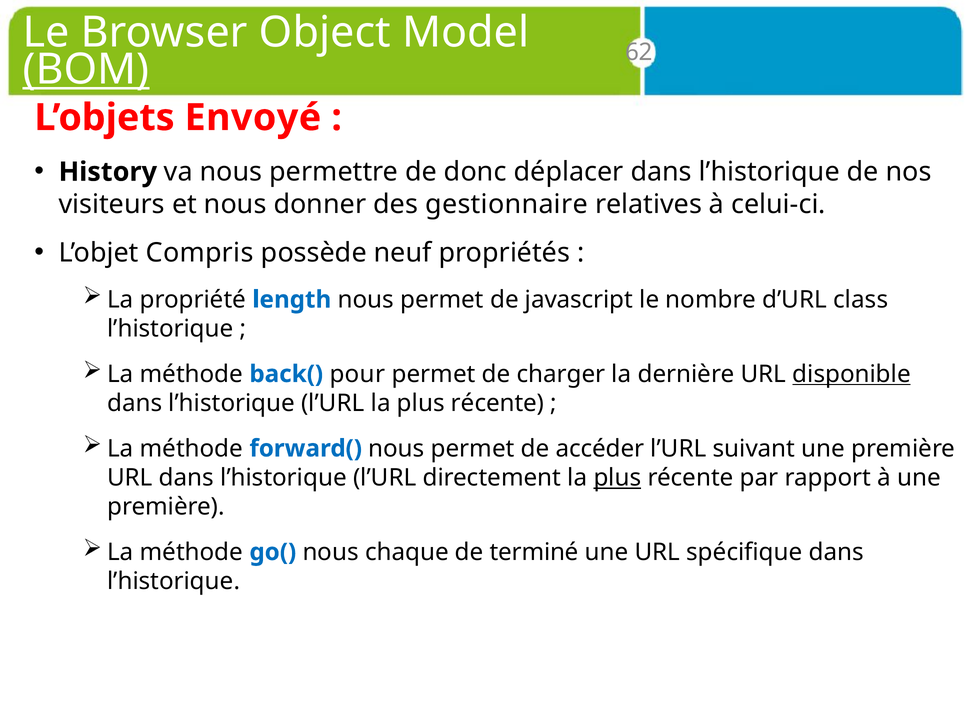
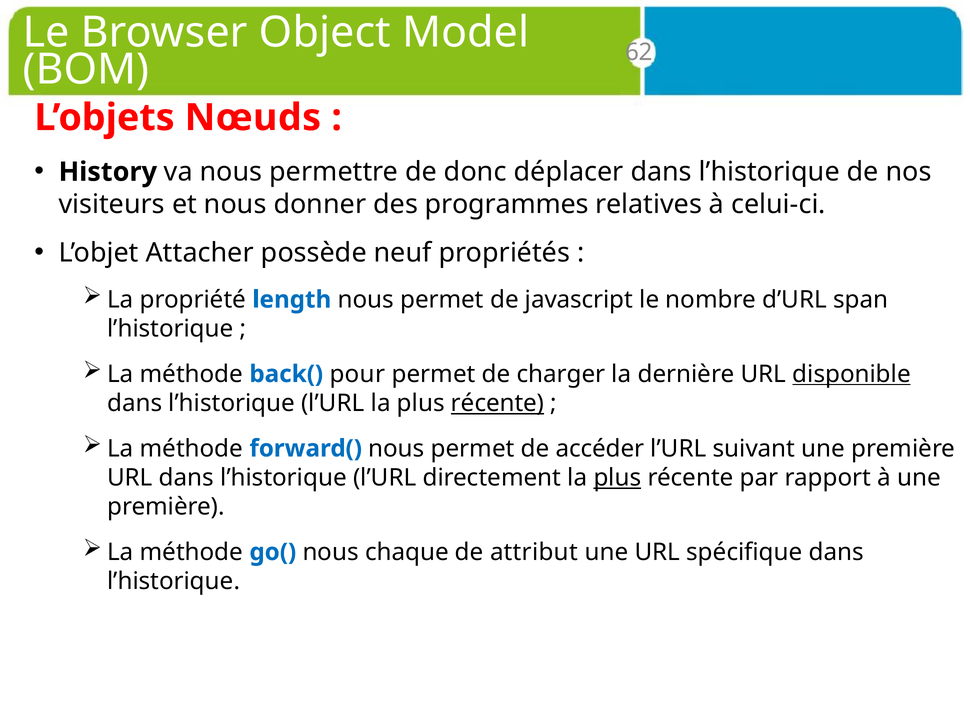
BOM underline: present -> none (86, 70)
Envoyé: Envoyé -> Nœuds (253, 118)
gestionnaire: gestionnaire -> programmes (507, 204)
Compris: Compris -> Attacher (200, 253)
class: class -> span (861, 299)
récente underline: none -> present (498, 403)
terminé: terminé -> attribut (534, 552)
